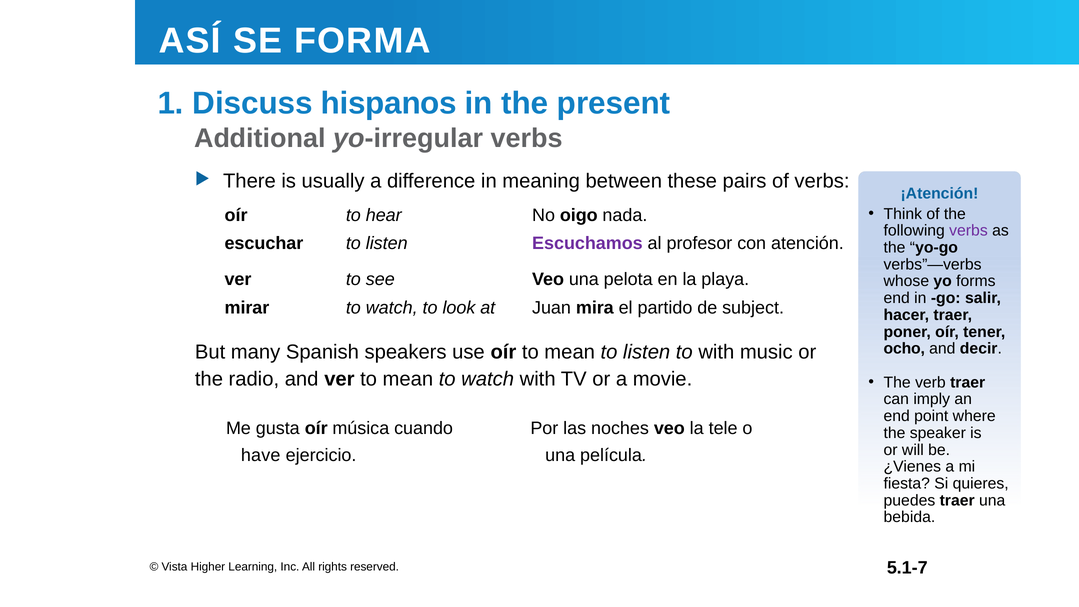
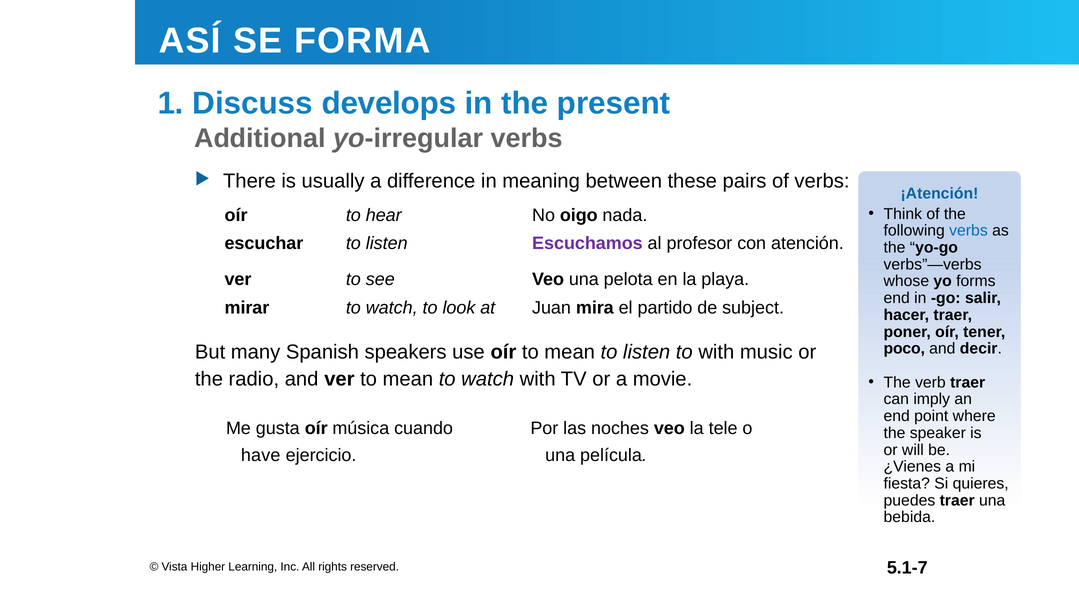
hispanos: hispanos -> develops (389, 103)
verbs colour: purple -> blue (968, 231)
ocho: ocho -> poco (904, 349)
